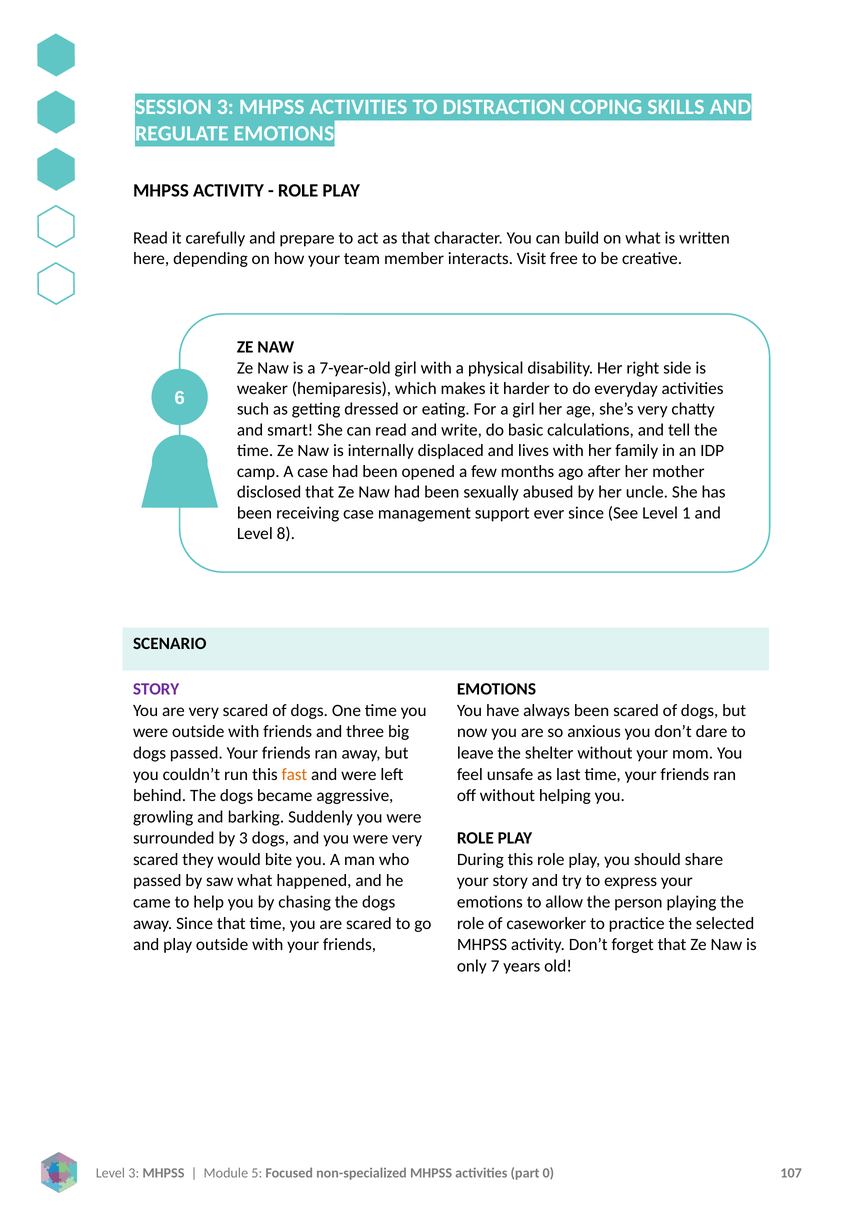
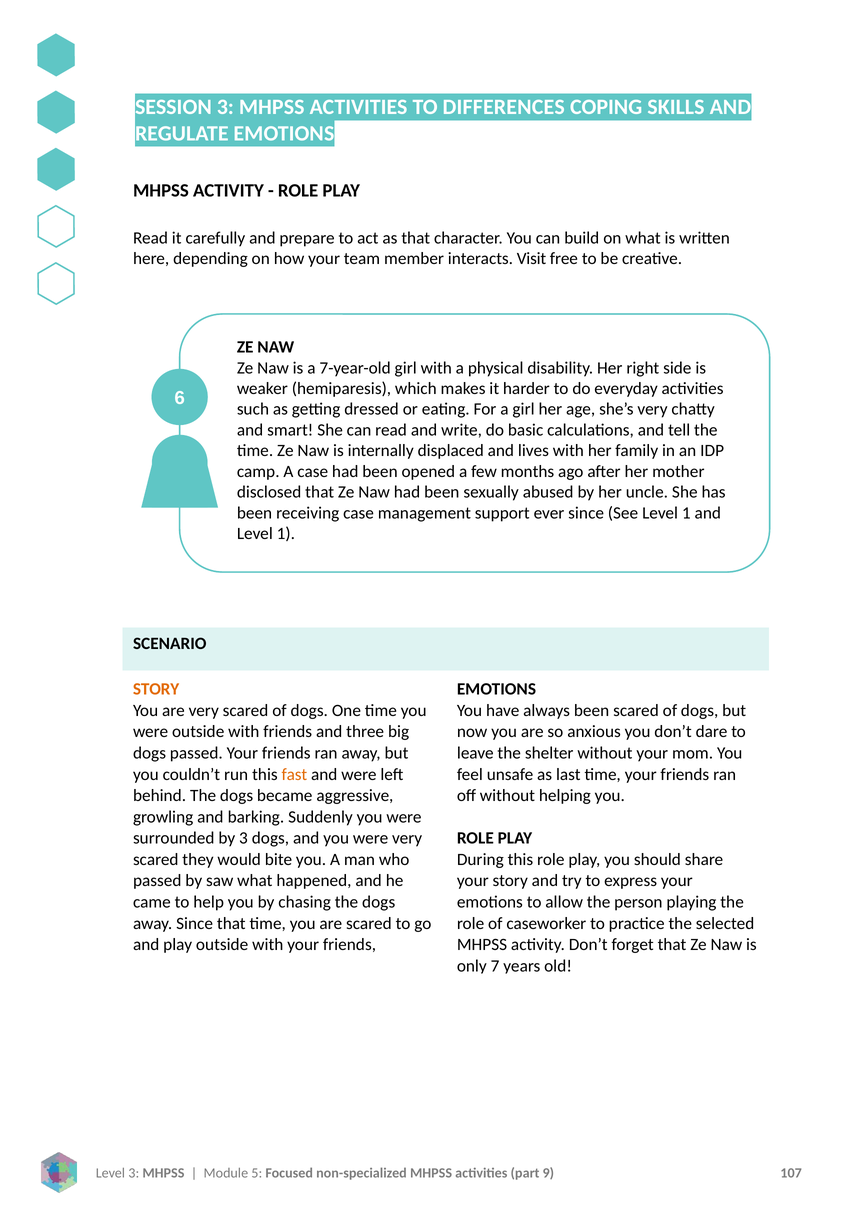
DISTRACTION: DISTRACTION -> DIFFERENCES (504, 107)
8: 8 -> 1 (286, 533)
STORY colour: purple -> orange (156, 689)
0: 0 -> 9 (548, 1172)
